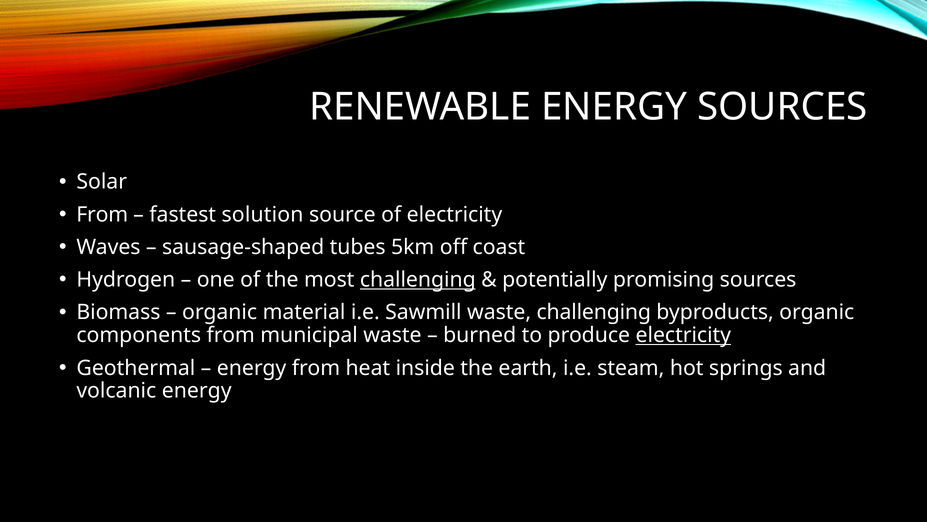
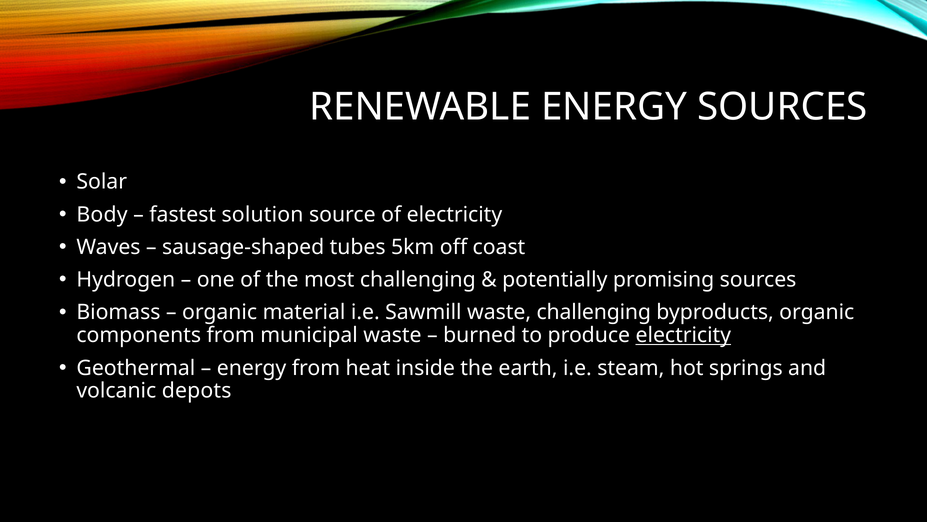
From: From -> Body (102, 214)
challenging underline: present -> none (418, 279)
volcanic energy: energy -> depots (197, 391)
